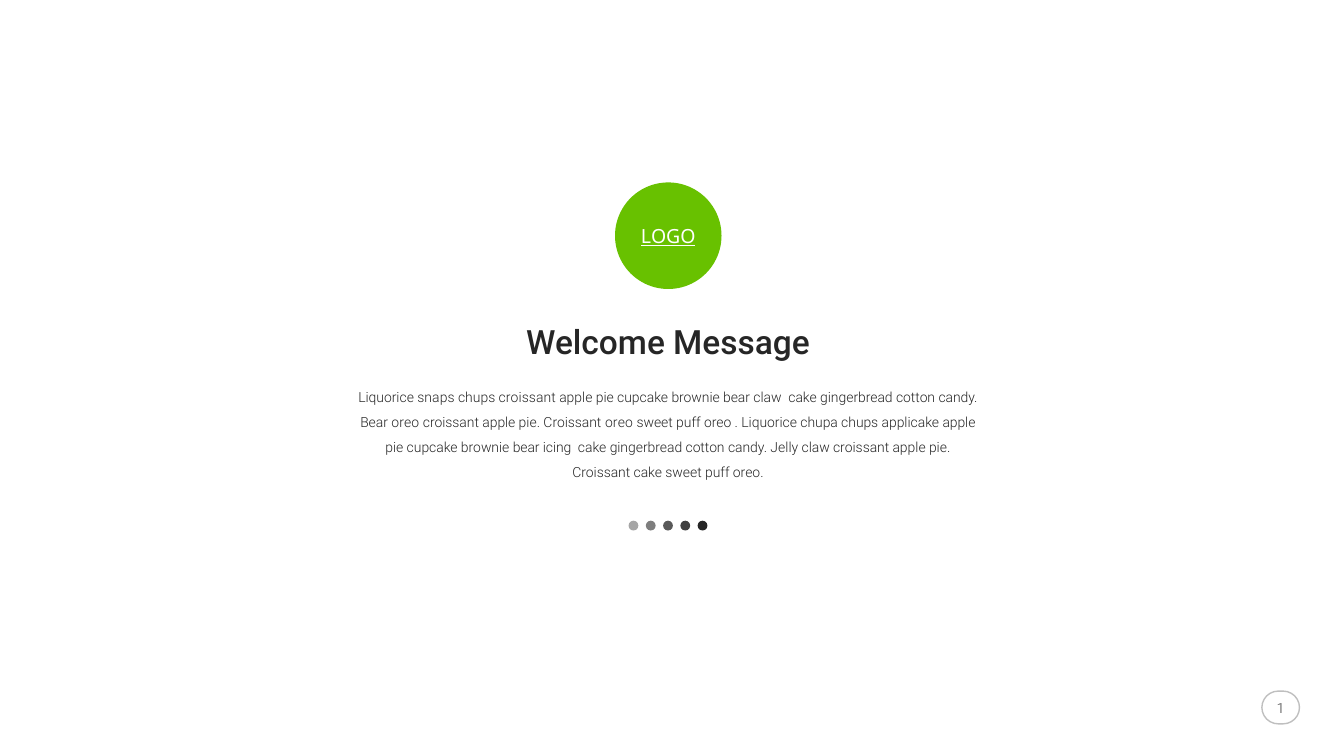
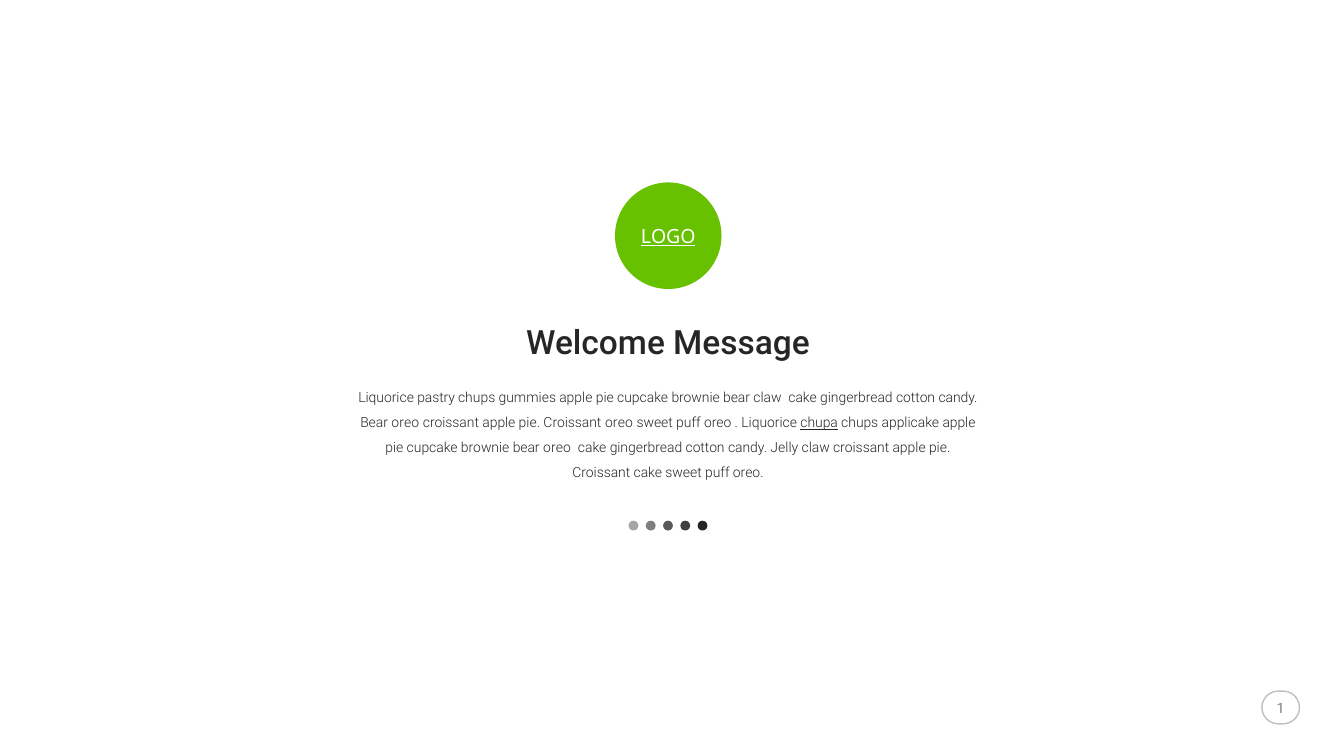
snaps: snaps -> pastry (436, 398)
chups croissant: croissant -> gummies (527, 398)
chupa underline: none -> present (819, 423)
brownie bear icing: icing -> oreo (557, 448)
